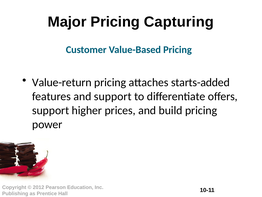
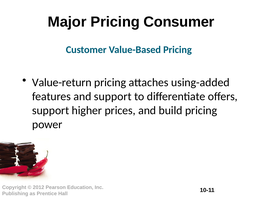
Capturing: Capturing -> Consumer (179, 22)
starts-added: starts-added -> using-added (200, 82)
